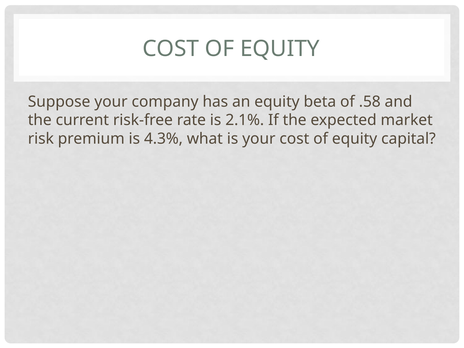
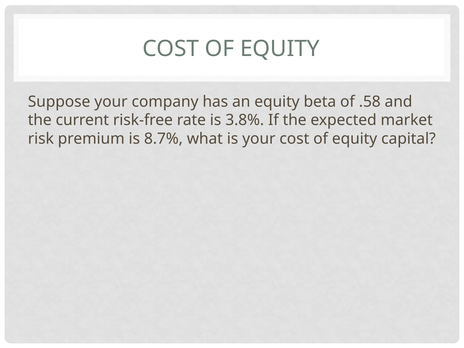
2.1%: 2.1% -> 3.8% (245, 120)
4.3%: 4.3% -> 8.7% (163, 139)
